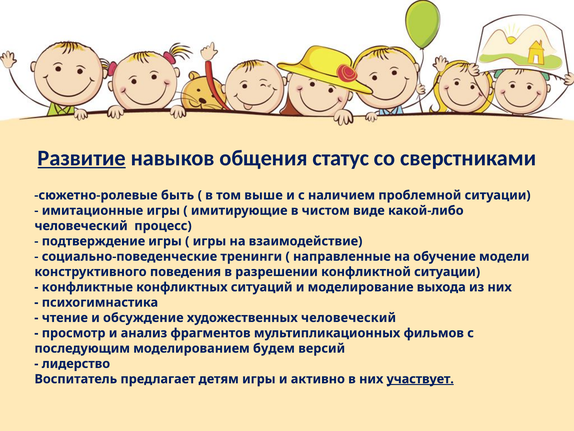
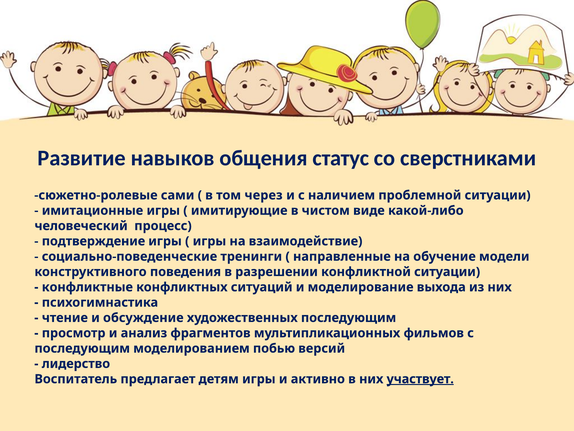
Развитие underline: present -> none (82, 158)
быть: быть -> сами (178, 195)
выше: выше -> через (264, 195)
художественных человеческий: человеческий -> последующим (349, 317)
будем: будем -> побью (274, 348)
